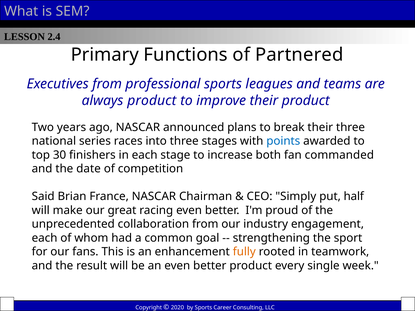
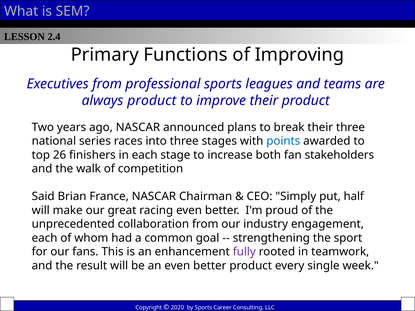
Partnered: Partnered -> Improving (299, 55)
30: 30 -> 26 (60, 155)
commanded: commanded -> stakeholders (339, 155)
date: date -> walk (89, 169)
fully colour: orange -> purple (244, 252)
